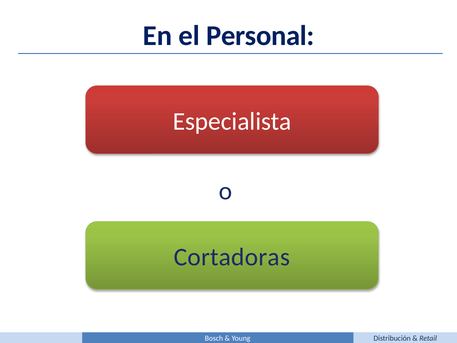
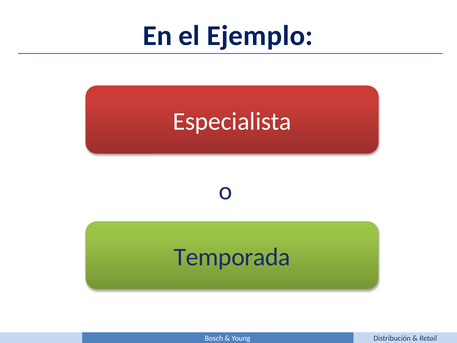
Personal: Personal -> Ejemplo (260, 36)
Cortadoras: Cortadoras -> Temporada (232, 257)
